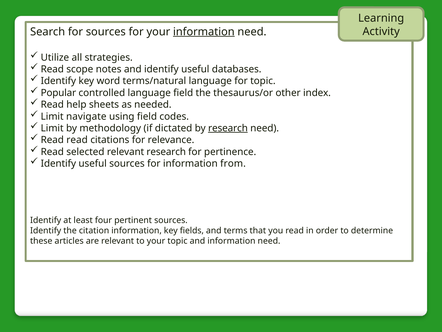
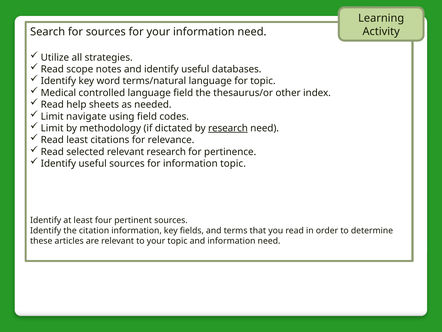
information underline: present -> none (204, 32)
Popular: Popular -> Medical (58, 93)
Read read: read -> least (77, 140)
information from: from -> topic (233, 163)
